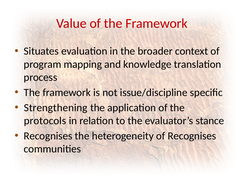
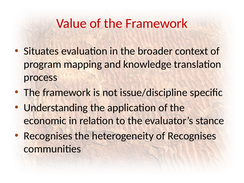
Strengthening: Strengthening -> Understanding (56, 108)
protocols: protocols -> economic (45, 121)
